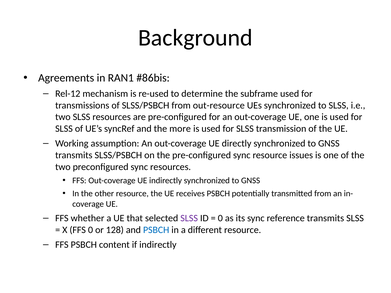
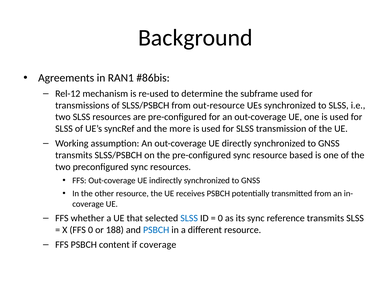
issues: issues -> based (301, 155)
SLSS colour: purple -> blue (189, 218)
128: 128 -> 188 (115, 230)
if indirectly: indirectly -> coverage (158, 245)
